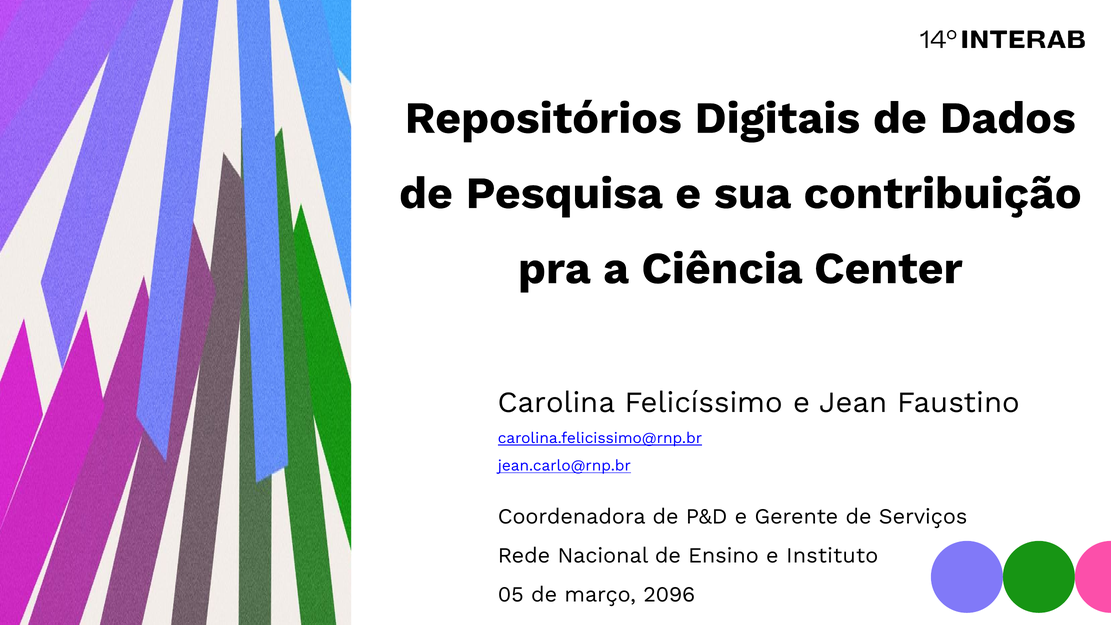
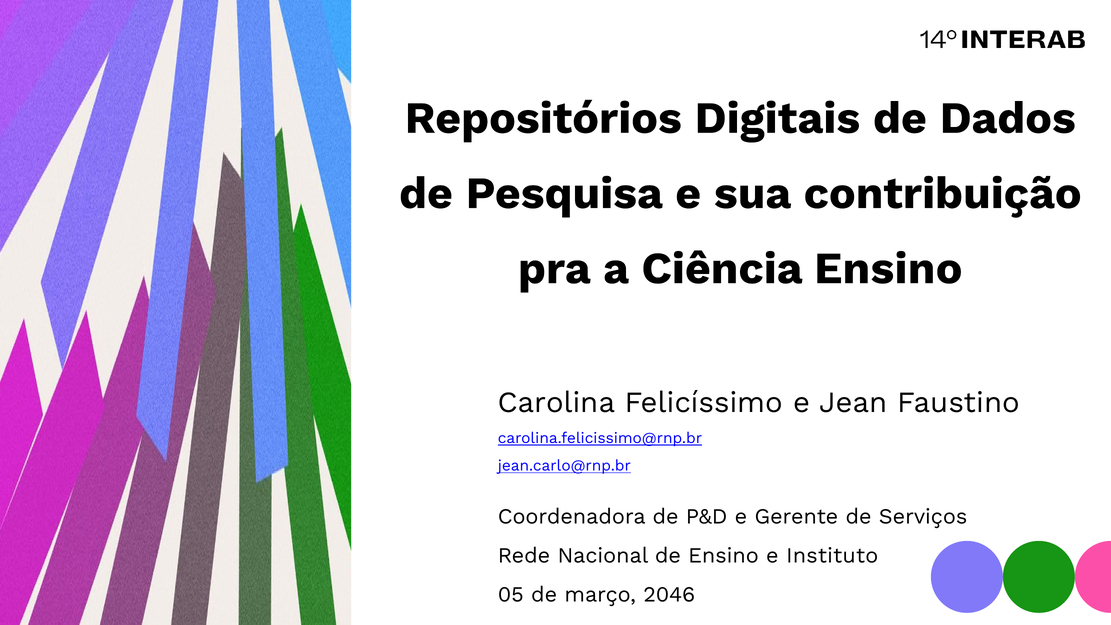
Ciência Center: Center -> Ensino (888, 268)
2096: 2096 -> 2046 (669, 595)
